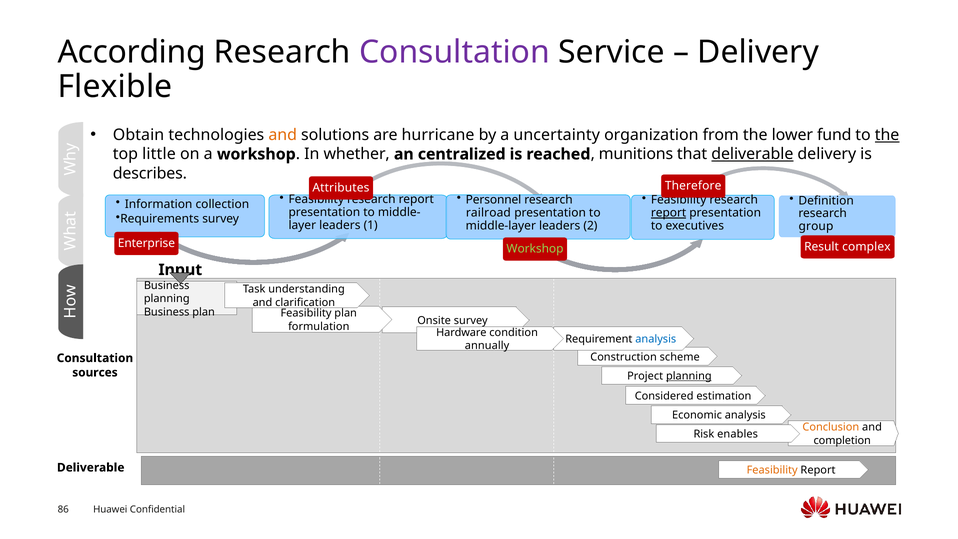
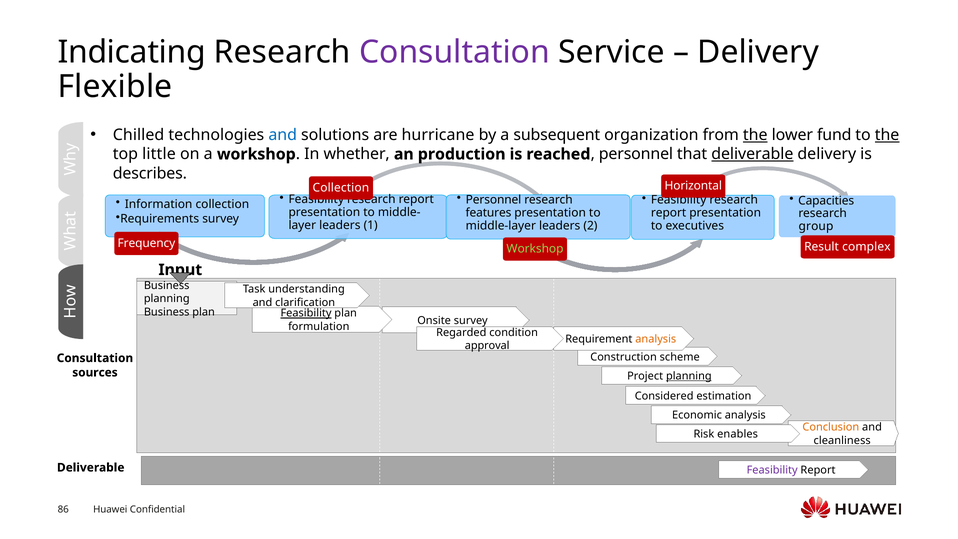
According: According -> Indicating (132, 52)
Obtain: Obtain -> Chilled (139, 135)
and colour: orange -> blue (283, 135)
uncertainty: uncertainty -> subsequent (557, 135)
the underline: none -> present (755, 135)
centralized: centralized -> production (462, 154)
reached munitions: munitions -> personnel (636, 154)
Therefore: Therefore -> Horizontal (693, 186)
Attributes: Attributes -> Collection (341, 188)
Definition: Definition -> Capacities (826, 201)
railroad: railroad -> features (488, 213)
report underline: present -> none (669, 213)
Enterprise: Enterprise -> Frequency (146, 243)
Feasibility underline: none -> present (306, 313)
Hardware: Hardware -> Regarded (461, 333)
analysis colour: blue -> orange (656, 339)
annually: annually -> approval (487, 346)
completion: completion -> cleanliness (842, 440)
Feasibility colour: orange -> purple (772, 470)
